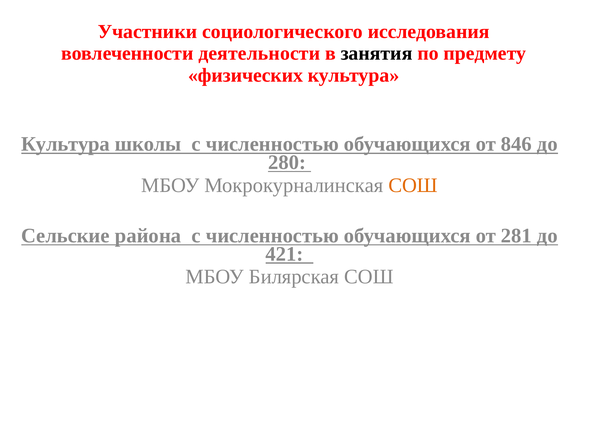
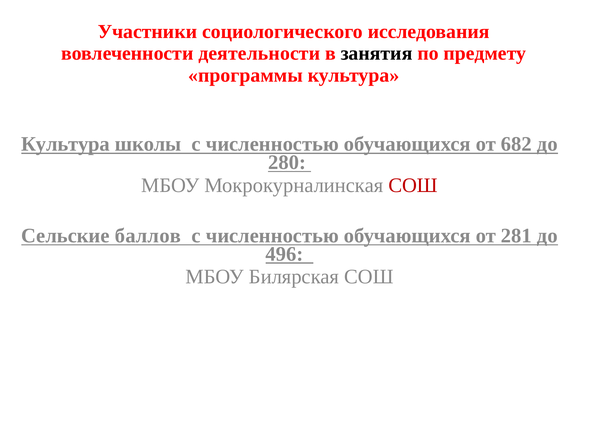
физических: физических -> программы (246, 75)
846: 846 -> 682 (516, 144)
СОШ colour: orange -> red (413, 185)
района: района -> баллов (148, 236)
421: 421 -> 496 (284, 254)
